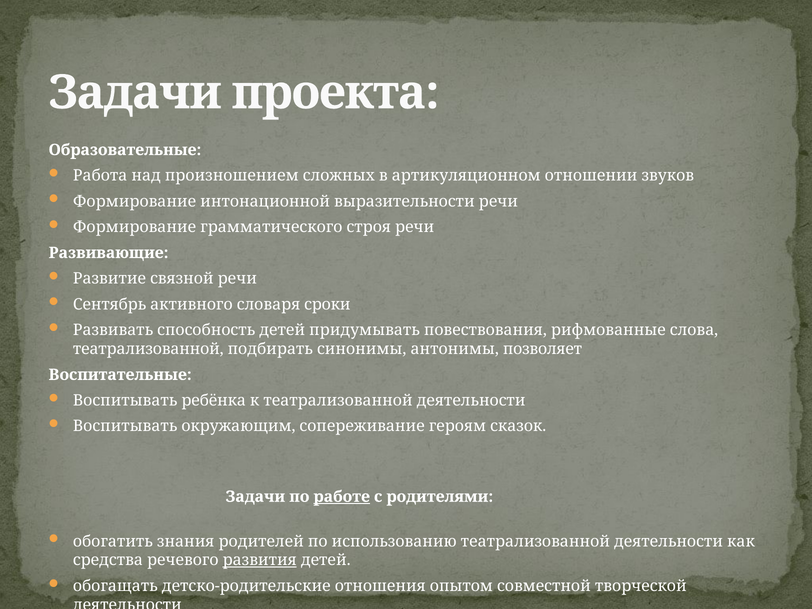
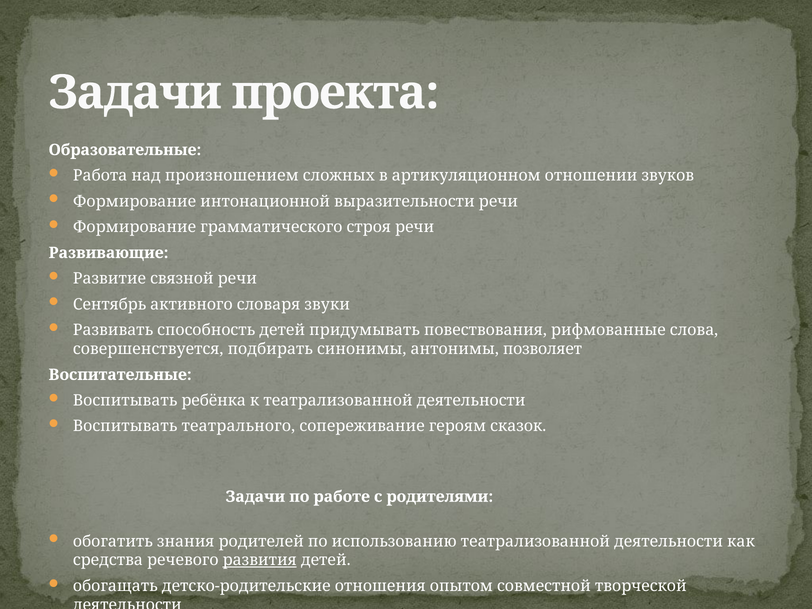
сроки: сроки -> звуки (327, 304)
театрализованной: театрализованной -> совершенствуется (148, 349)
окружающим: окружающим -> театрального (238, 426)
работе underline: present -> none (342, 497)
